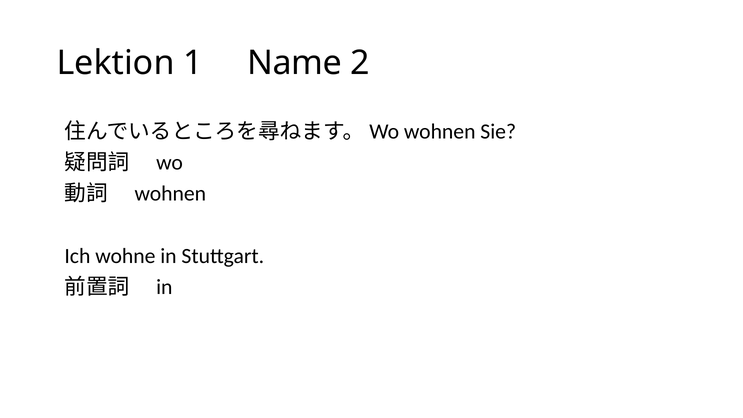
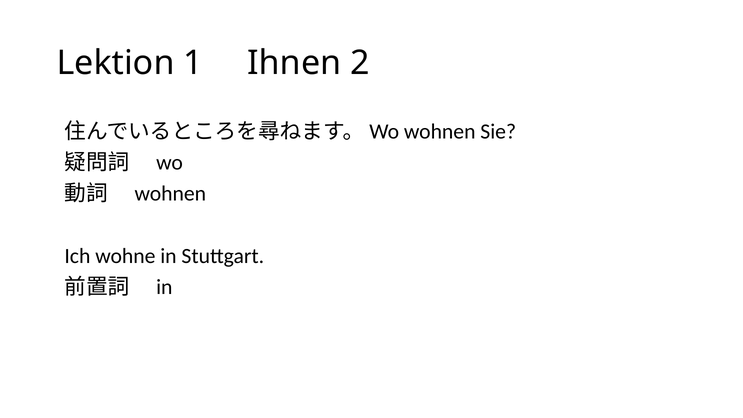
Name: Name -> Ihnen (294, 63)
